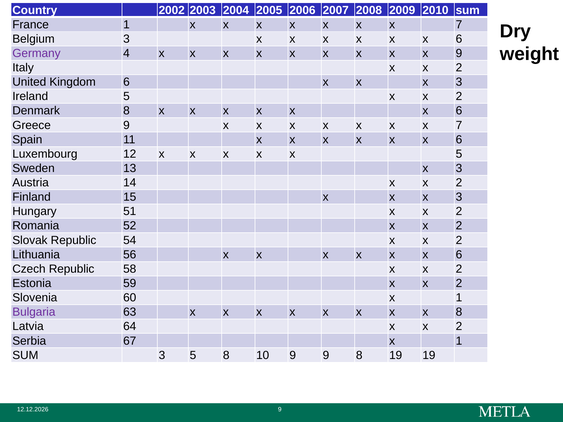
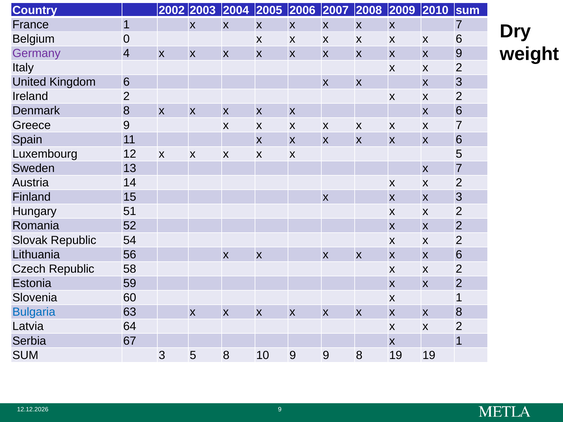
Belgium 3: 3 -> 0 (126, 39)
Ireland 5: 5 -> 2 (126, 96)
13 x 3: 3 -> 7 (459, 168)
Bulgaria colour: purple -> blue (34, 312)
